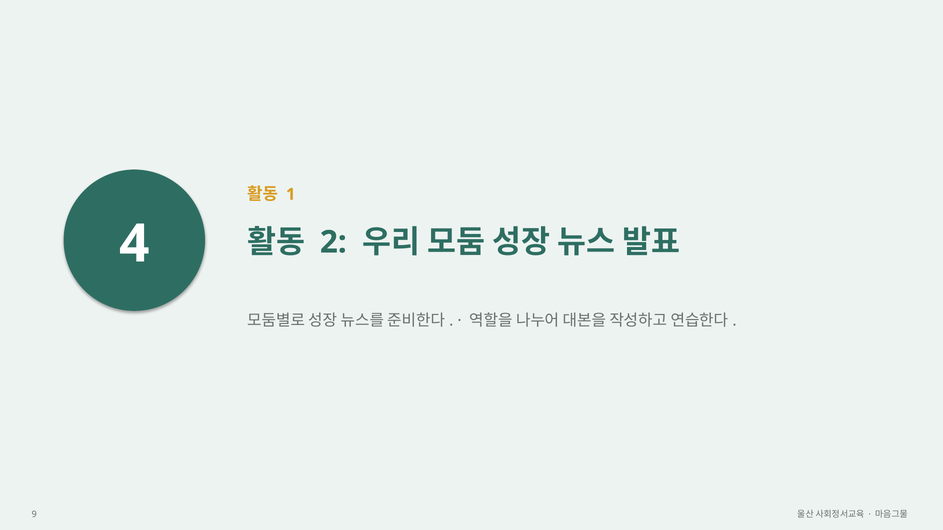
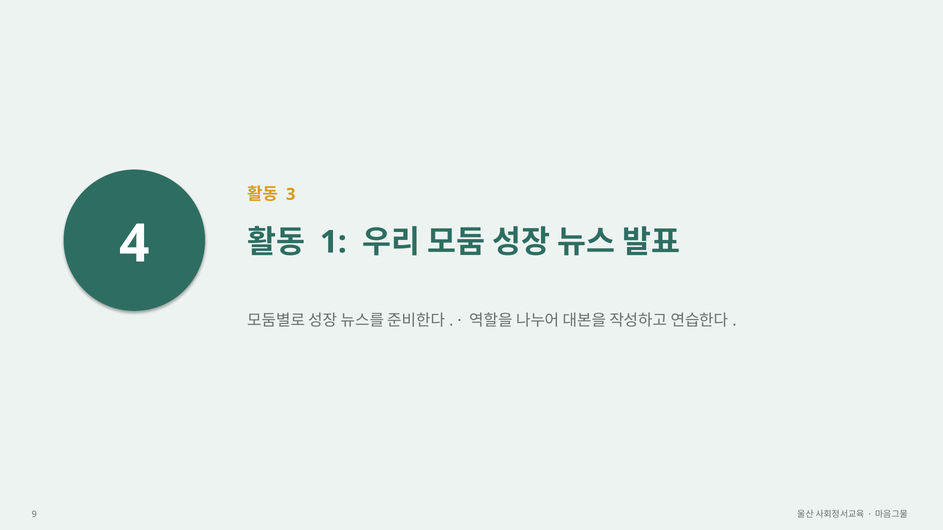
1: 1 -> 3 (291, 194)
2: 2 -> 1 (333, 242)
